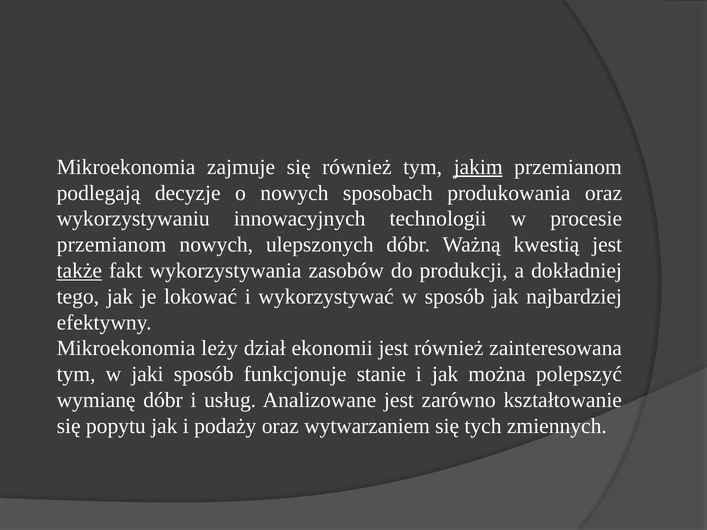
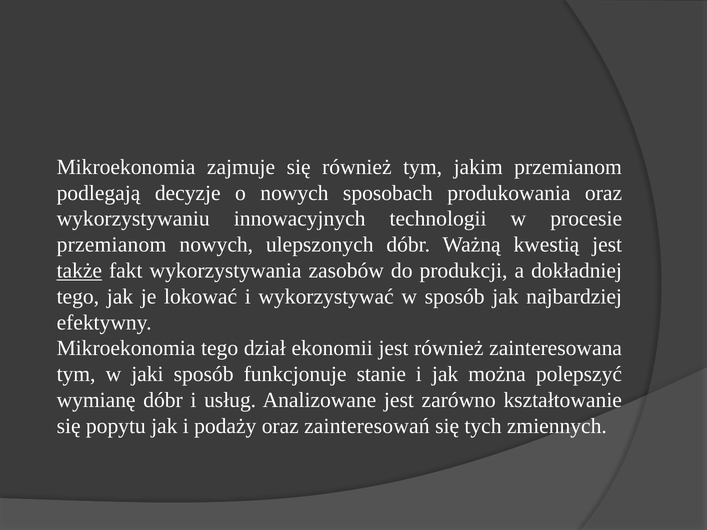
jakim underline: present -> none (478, 167)
Mikroekonomia leży: leży -> tego (220, 348)
wytwarzaniem: wytwarzaniem -> zainteresowań (367, 426)
